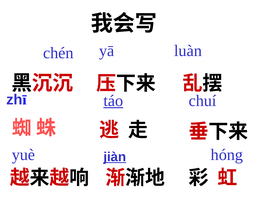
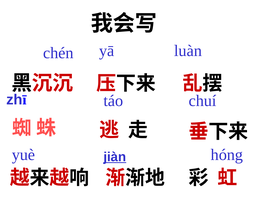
táo underline: present -> none (113, 101)
